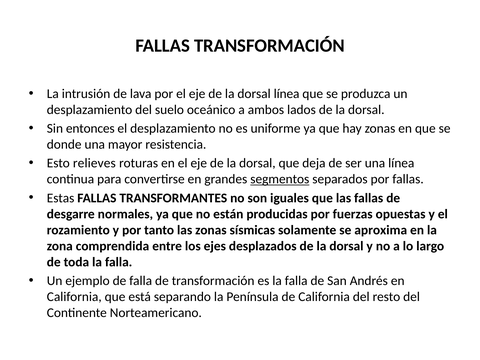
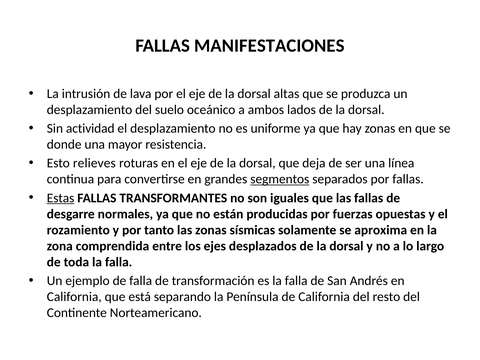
FALLAS TRANSFORMACIÓN: TRANSFORMACIÓN -> MANIFESTACIONES (269, 46)
dorsal línea: línea -> altas (287, 94)
entonces: entonces -> actividad (90, 129)
Estas underline: none -> present (61, 198)
